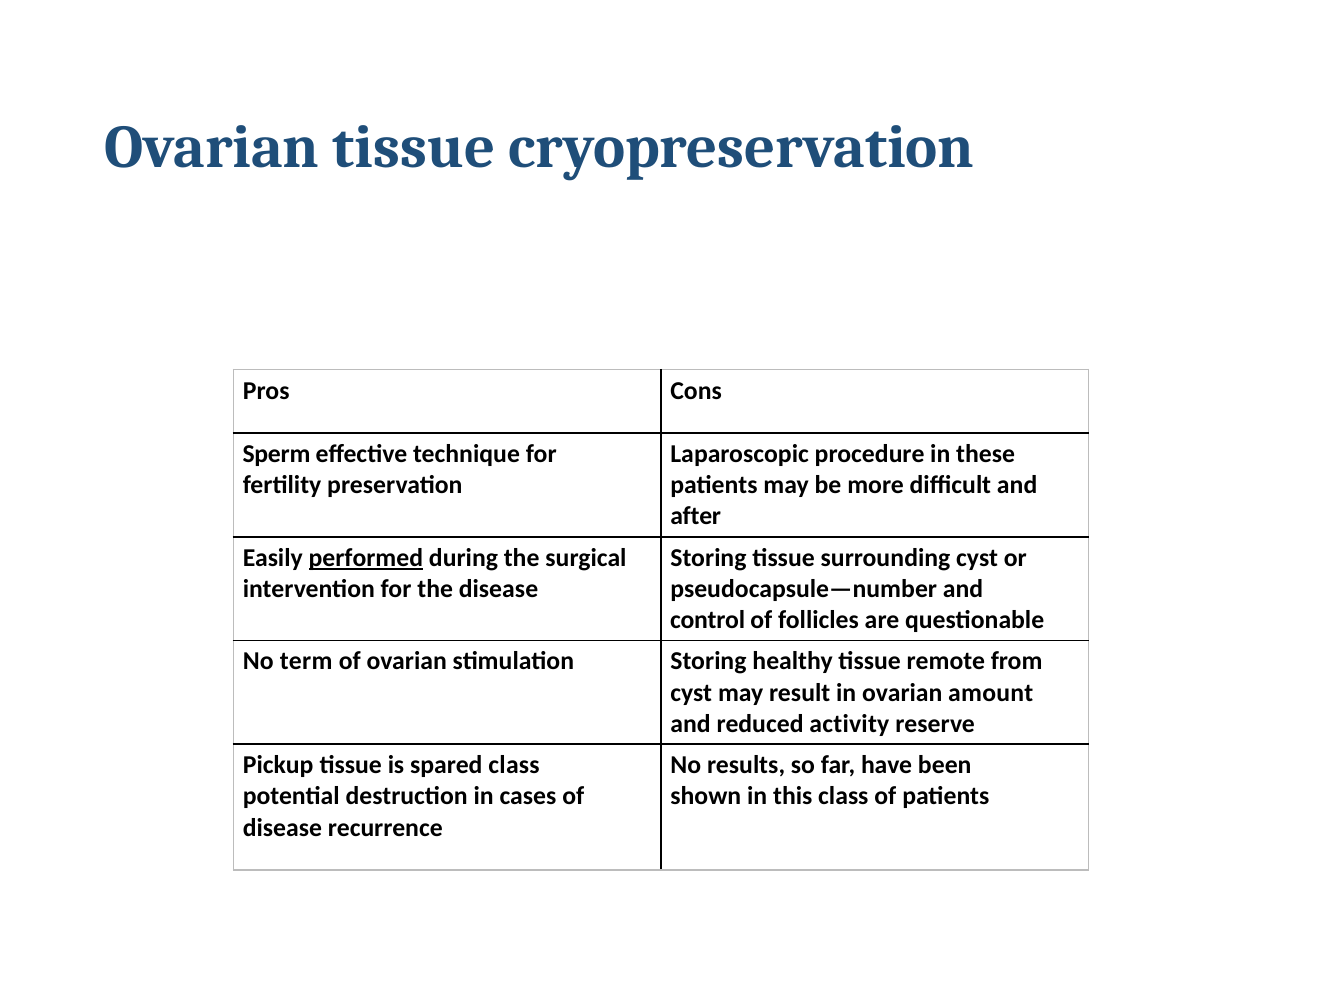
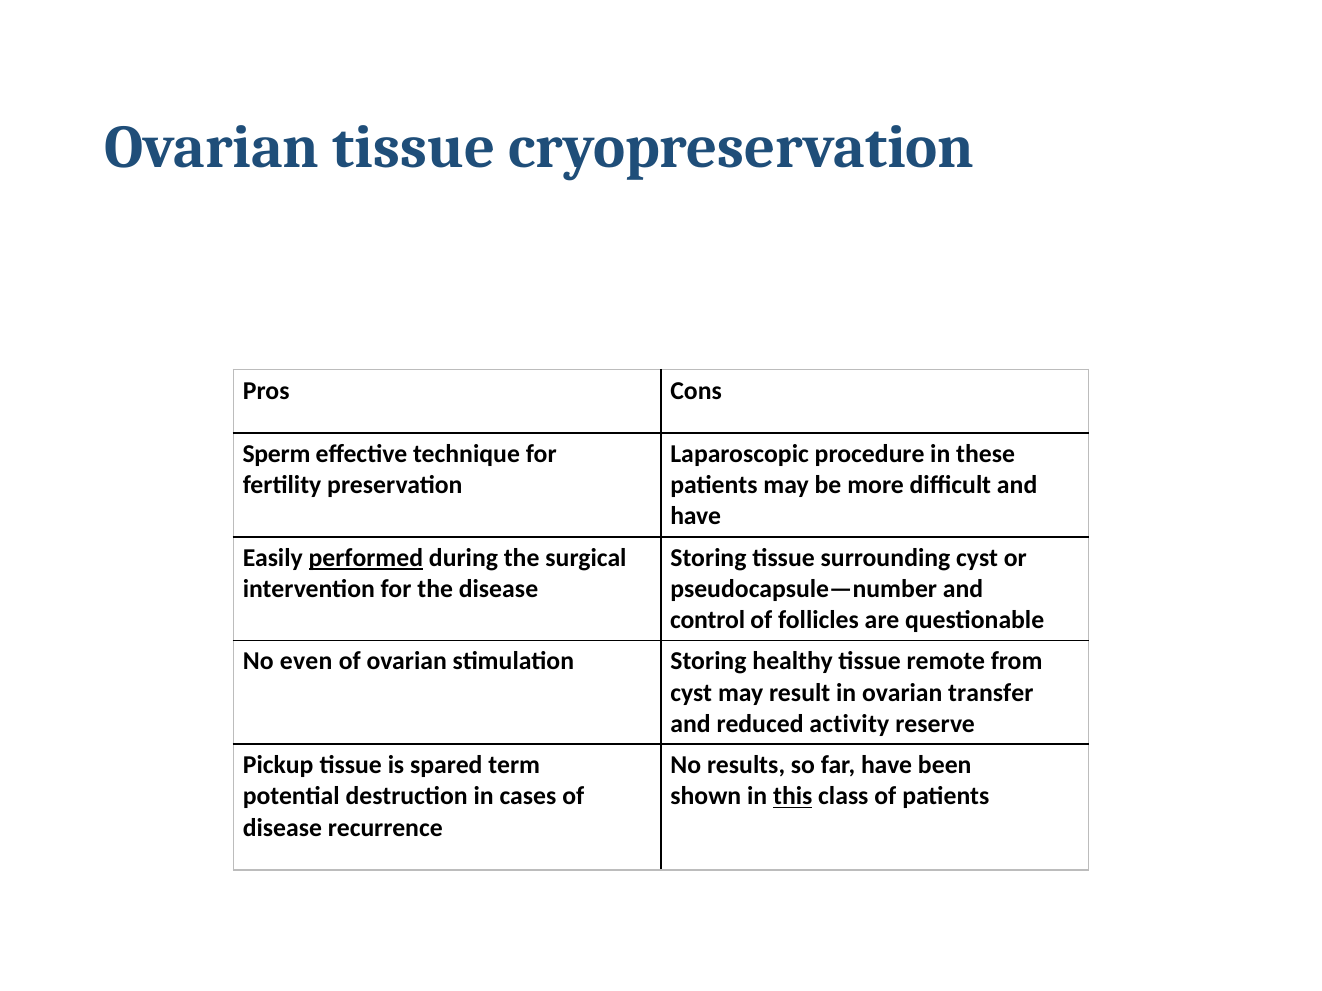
after: after -> have (696, 517)
term: term -> even (306, 662)
amount: amount -> transfer (991, 693)
spared class: class -> term (514, 766)
this underline: none -> present (793, 797)
